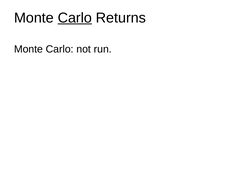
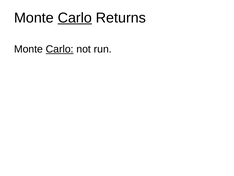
Carlo underline: none -> present (60, 49)
